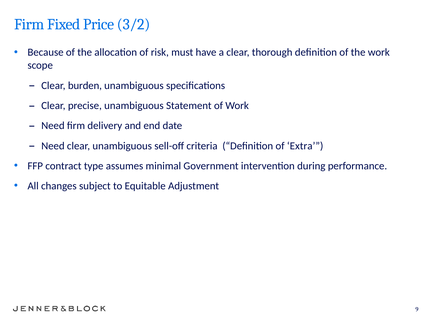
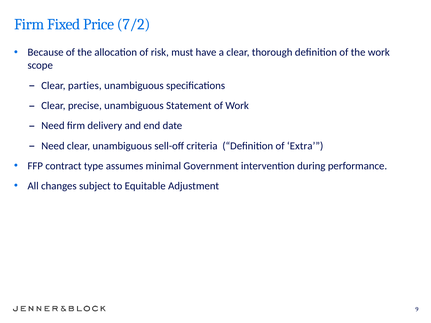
3/2: 3/2 -> 7/2 (134, 24)
burden: burden -> parties (85, 86)
